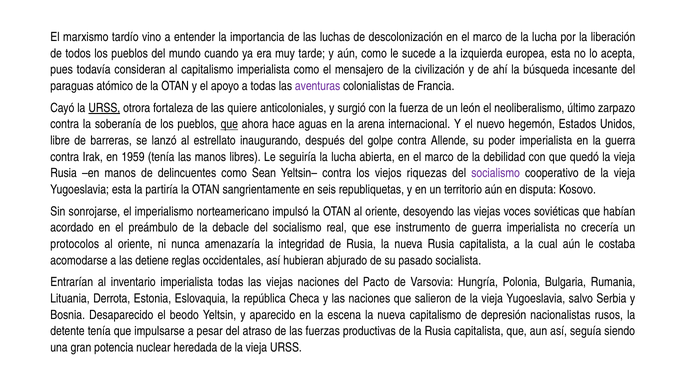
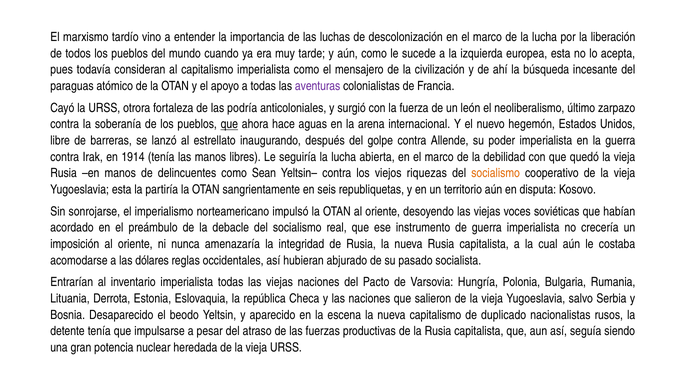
URSS underline: present -> none (104, 108)
quiere: quiere -> podría (242, 108)
1959: 1959 -> 1914 (133, 157)
socialismo colour: purple -> orange (496, 173)
protocolos: protocolos -> imposición (75, 244)
detiene: detiene -> dólares (152, 261)
depresión: depresión -> duplicado (504, 315)
